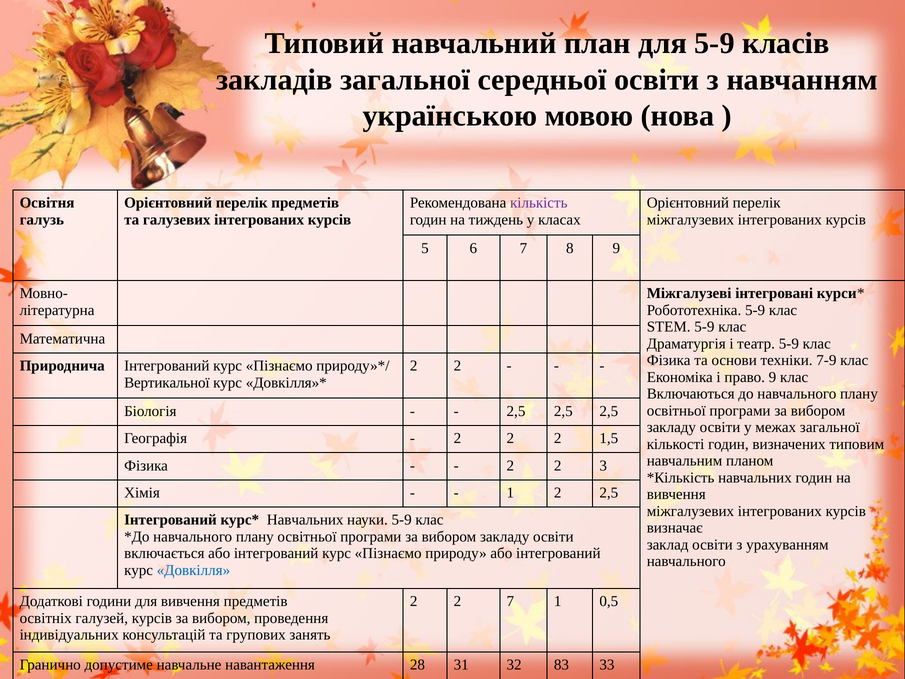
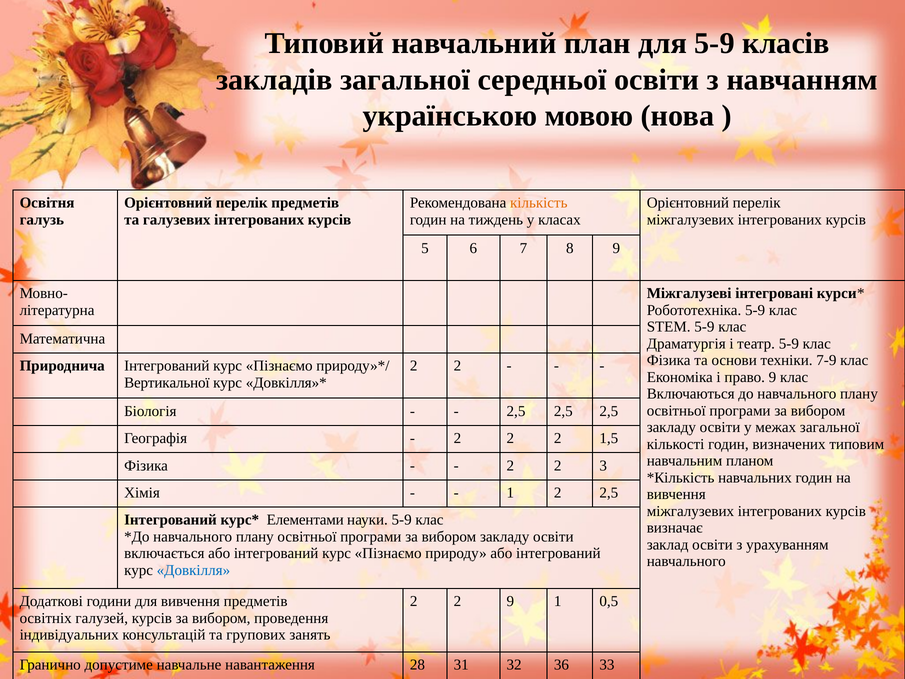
кількість colour: purple -> orange (539, 203)
Навчальних: Навчальних -> Елементами (305, 520)
2 7: 7 -> 9 (510, 601)
83: 83 -> 36 (561, 665)
